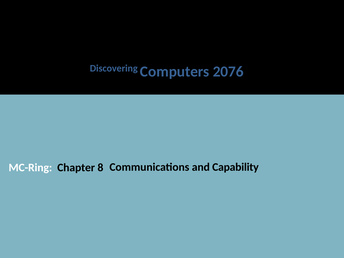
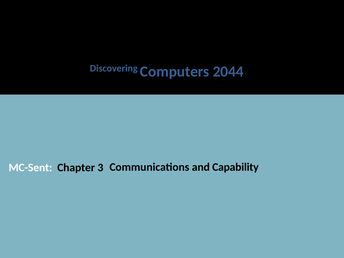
2076: 2076 -> 2044 (228, 72)
MC-Ring: MC-Ring -> MC-Sent (30, 168)
8: 8 -> 3 (100, 168)
